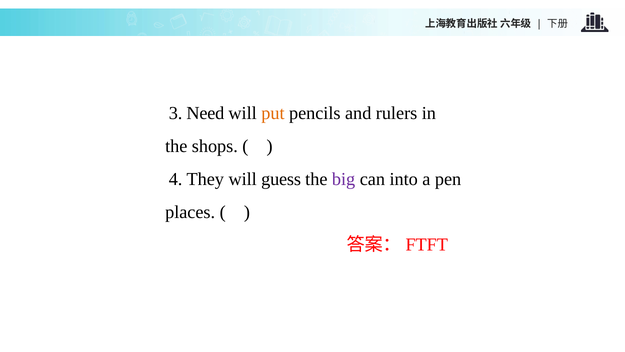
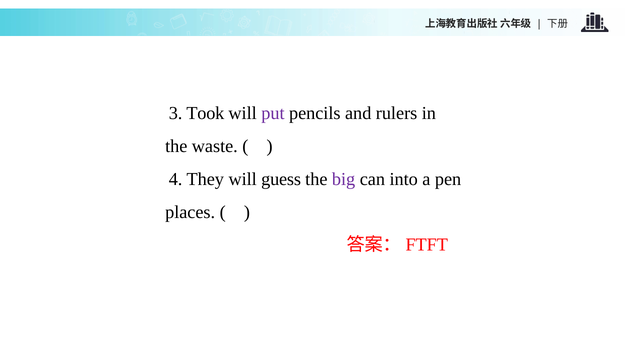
Need: Need -> Took (205, 113)
put colour: orange -> purple (273, 113)
shops: shops -> waste (215, 146)
